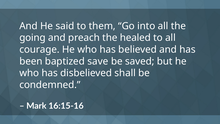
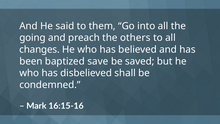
healed: healed -> others (135, 38)
courage: courage -> changes (39, 49)
